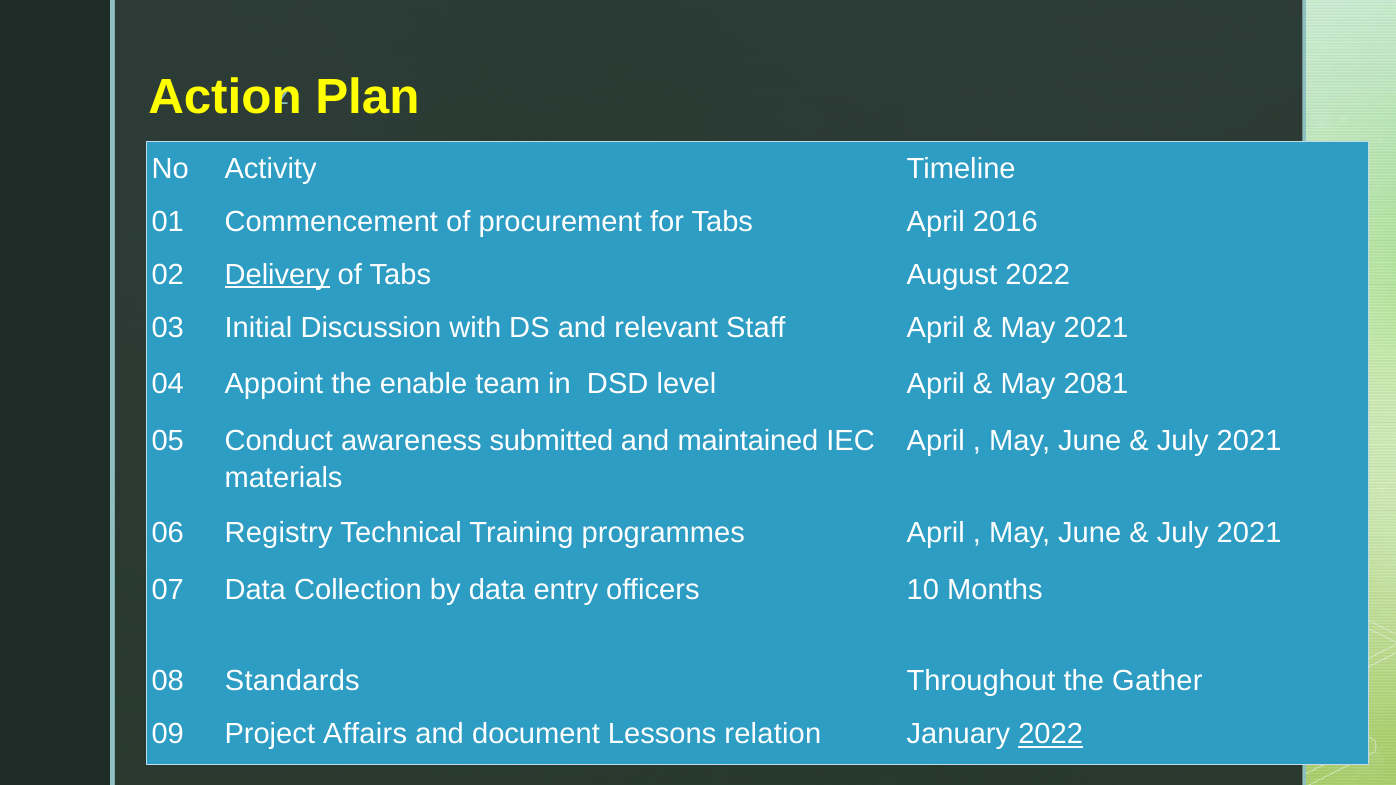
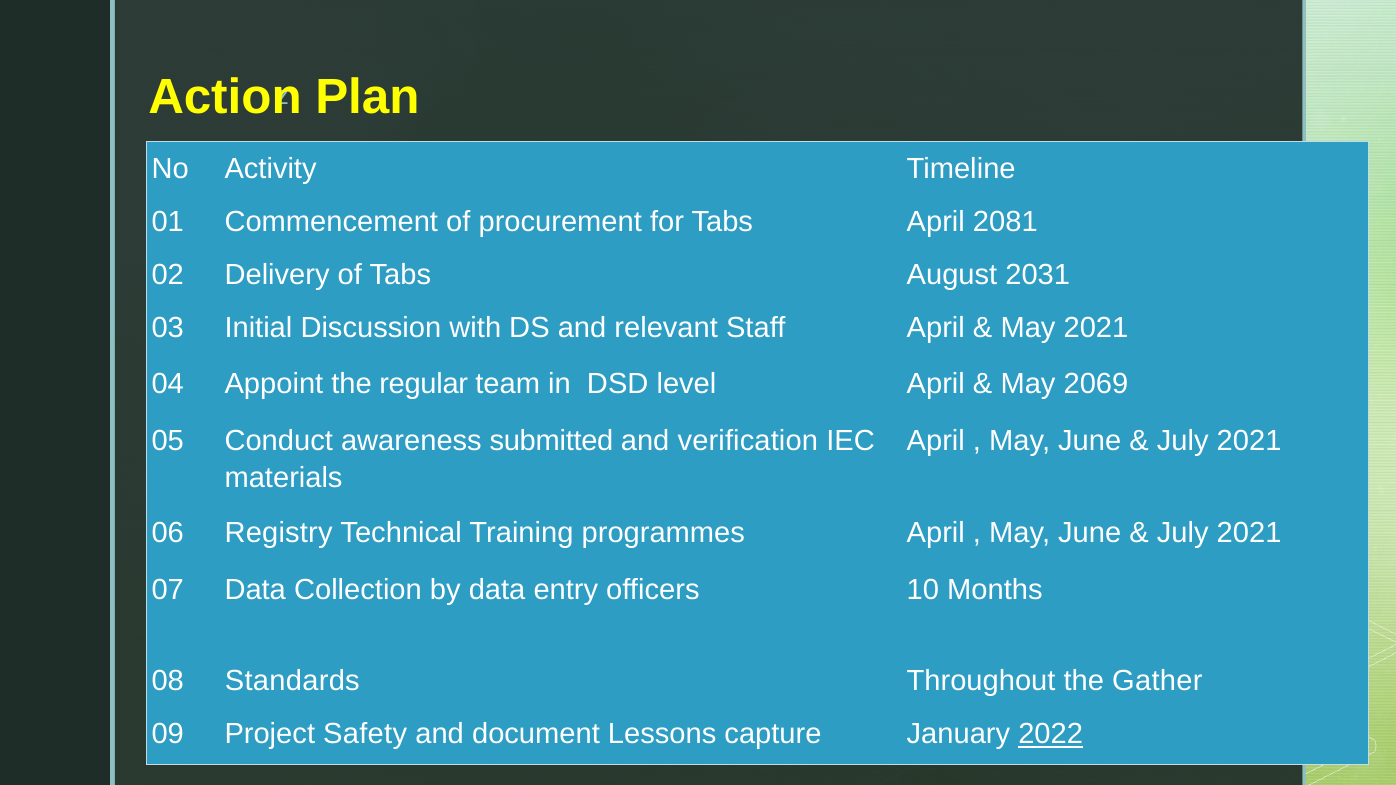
2016: 2016 -> 2081 (1005, 222)
Delivery underline: present -> none (277, 275)
August 2022: 2022 -> 2031 (1038, 275)
enable: enable -> regular (424, 384)
2081: 2081 -> 2069 (1096, 384)
maintained: maintained -> verification (748, 441)
Affairs: Affairs -> Safety (365, 735)
relation: relation -> capture (773, 735)
